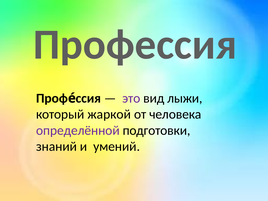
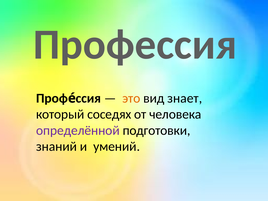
это colour: purple -> orange (131, 98)
лыжи: лыжи -> знает (185, 98)
жаркой: жаркой -> соседях (109, 114)
